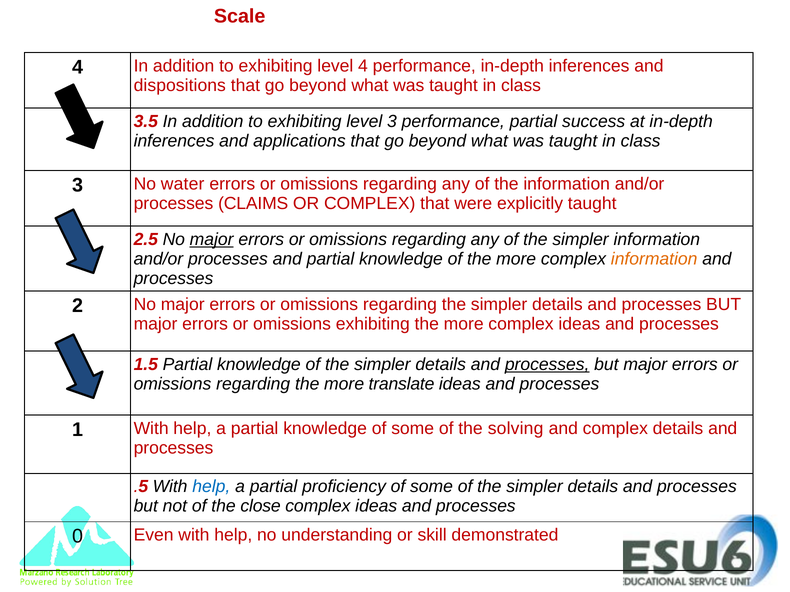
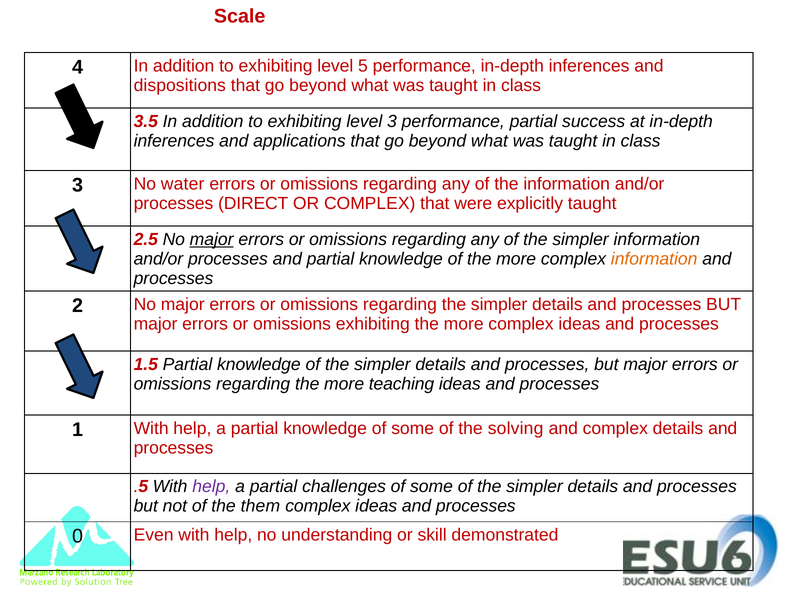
level 4: 4 -> 5 (363, 66)
CLAIMS: CLAIMS -> DIRECT (253, 203)
processes underline: present -> none (547, 365)
translate: translate -> teaching (401, 384)
help colour: blue -> purple (211, 487)
proficiency: proficiency -> challenges (344, 487)
close: close -> them (260, 507)
